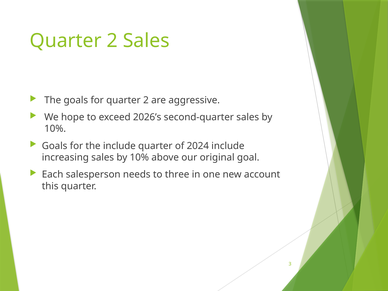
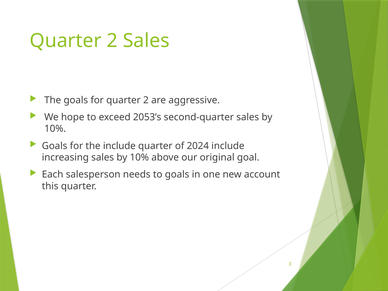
2026’s: 2026’s -> 2053’s (147, 117)
to three: three -> goals (177, 174)
